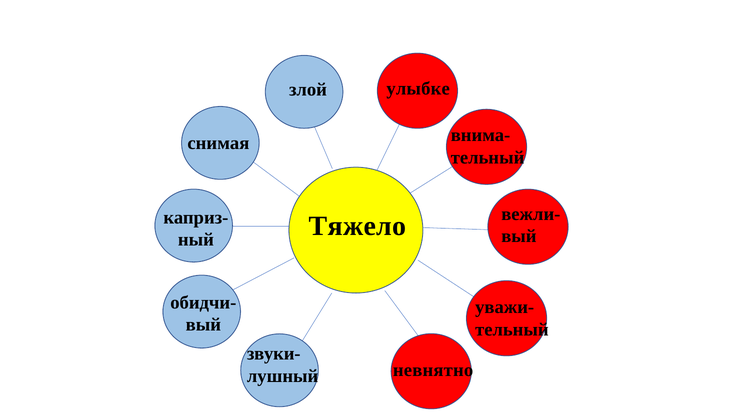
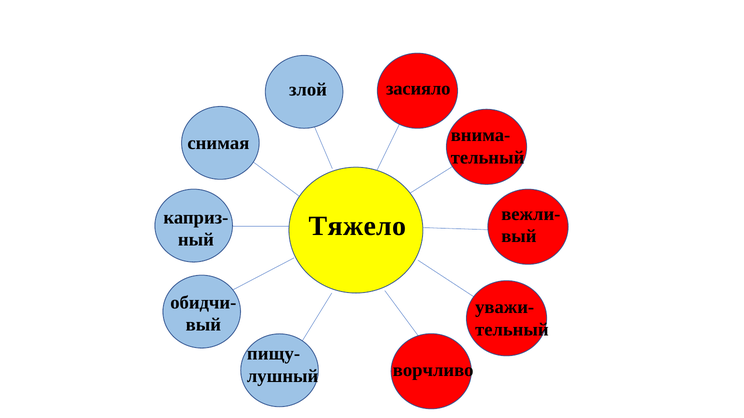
улыбке: улыбке -> засияло (418, 89)
звуки-: звуки- -> пищу- (274, 354)
невнятно: невнятно -> ворчливо (433, 370)
